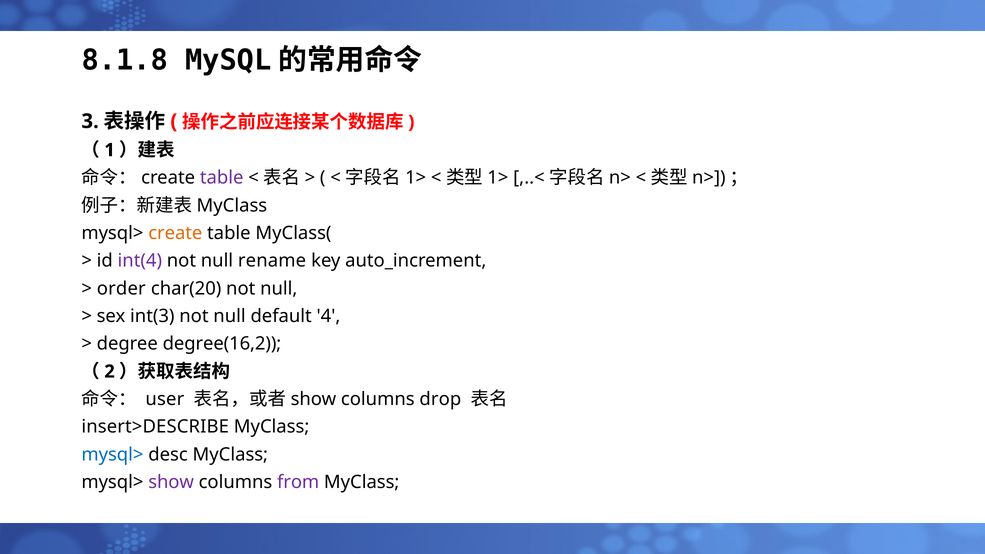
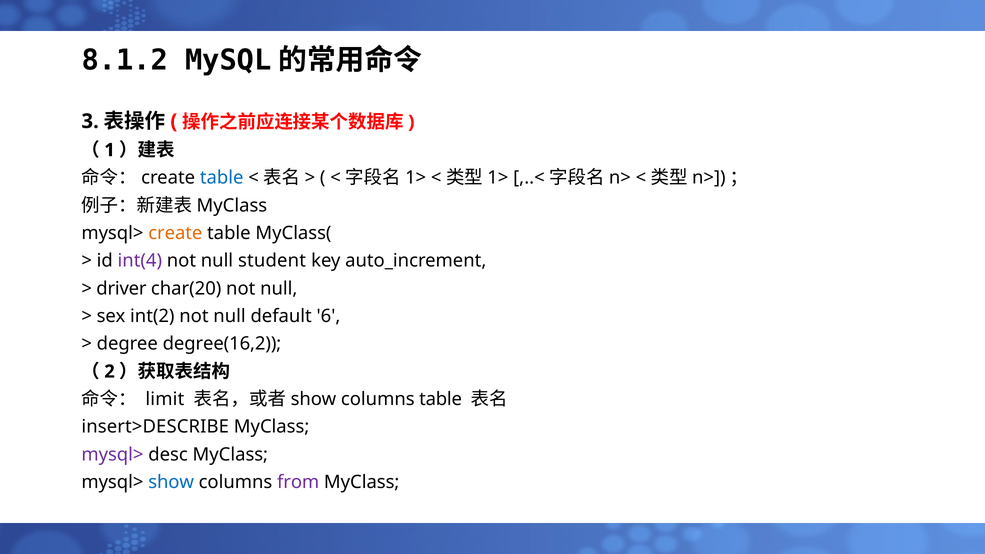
8.1.8: 8.1.8 -> 8.1.2 (125, 60)
table colour: purple -> blue (222, 178)
rename: rename -> student (272, 261)
order: order -> driver (121, 289)
int(3: int(3 -> int(2 (152, 316)
4: 4 -> 6 (328, 316)
user: user -> limit (165, 399)
columns drop: drop -> table (441, 399)
mysql> colour: blue -> purple (112, 455)
show colour: purple -> blue (171, 482)
